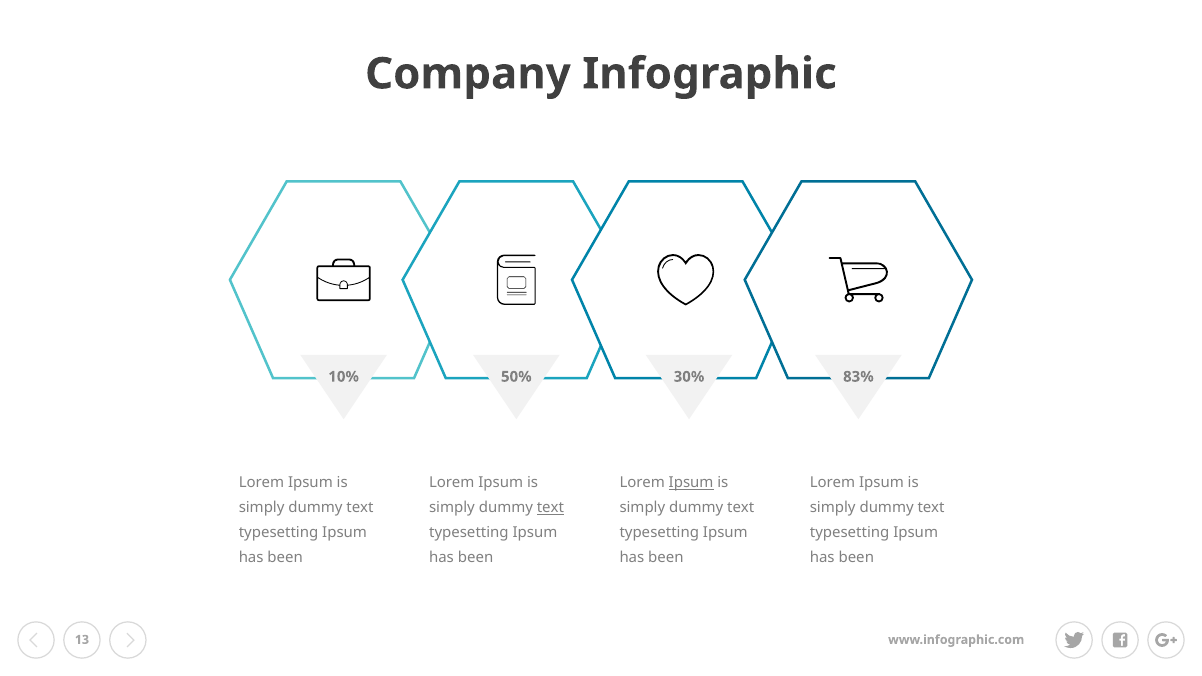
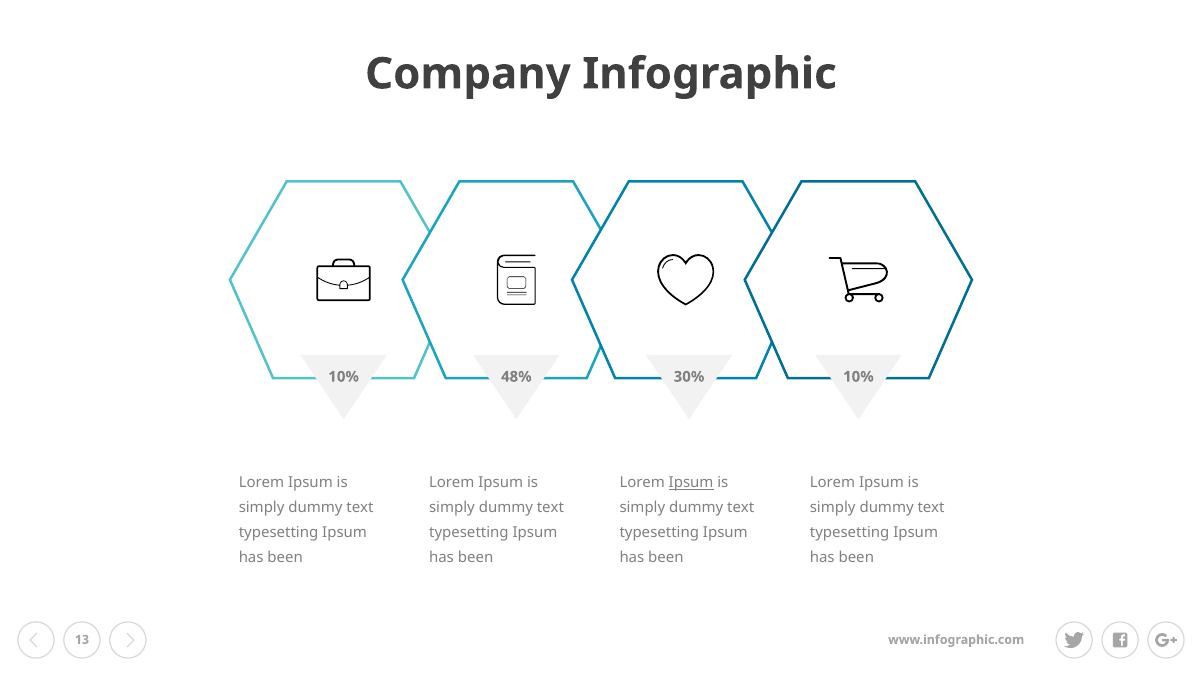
50%: 50% -> 48% (516, 377)
30% 83%: 83% -> 10% (858, 377)
text underline: present -> none (550, 508)
